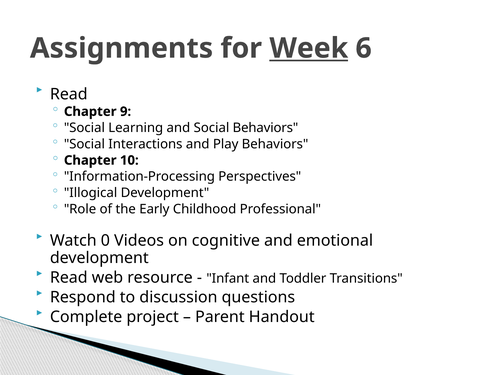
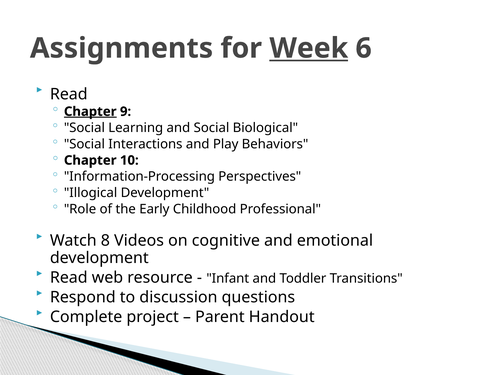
Chapter underline: none -> present (90, 112)
Social Behaviors: Behaviors -> Biological (265, 128)
0: 0 -> 8 (105, 241)
